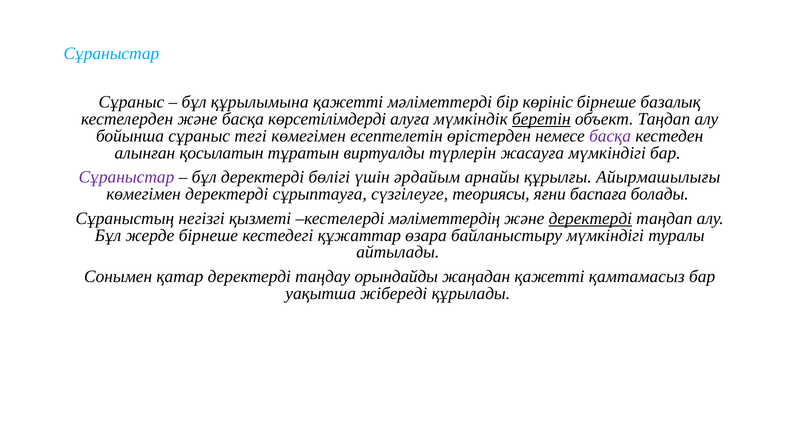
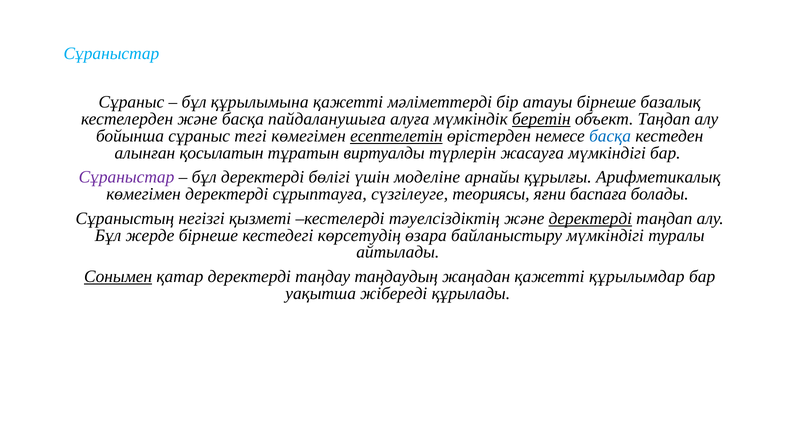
көрініс: көрініс -> атауы (548, 102)
көрсетілімдерді: көрсетілімдерді -> пайдаланушыға (327, 119)
есептелетін underline: none -> present (396, 136)
басқа colour: purple -> blue (610, 136)
әрдайым: әрдайым -> моделіне (427, 177)
Айырмашылығы: Айырмашылығы -> Арифметикалық (658, 177)
мәліметтердің: мәліметтердің -> тәуелсіздіктің (444, 218)
құжаттар: құжаттар -> көрсетудің (359, 235)
Сонымен underline: none -> present (118, 276)
орындайды: орындайды -> таңдаудың (396, 276)
қамтамасыз: қамтамасыз -> құрылымдар (637, 276)
